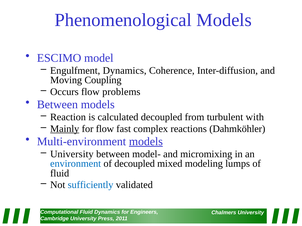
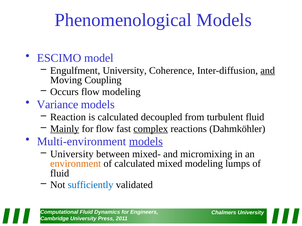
Engulfment Dynamics: Dynamics -> University (125, 71)
and underline: none -> present (268, 71)
flow problems: problems -> modeling (121, 92)
Between: Between -> Variance (57, 105)
turbulent with: with -> fluid (255, 117)
complex underline: none -> present (151, 129)
model-: model- -> mixed- (146, 154)
environment colour: blue -> orange (76, 164)
of decoupled: decoupled -> calculated (135, 164)
